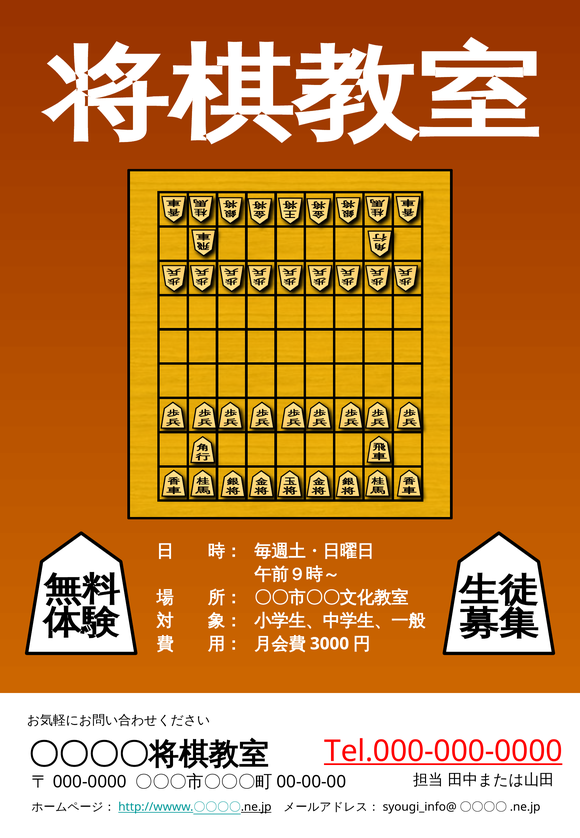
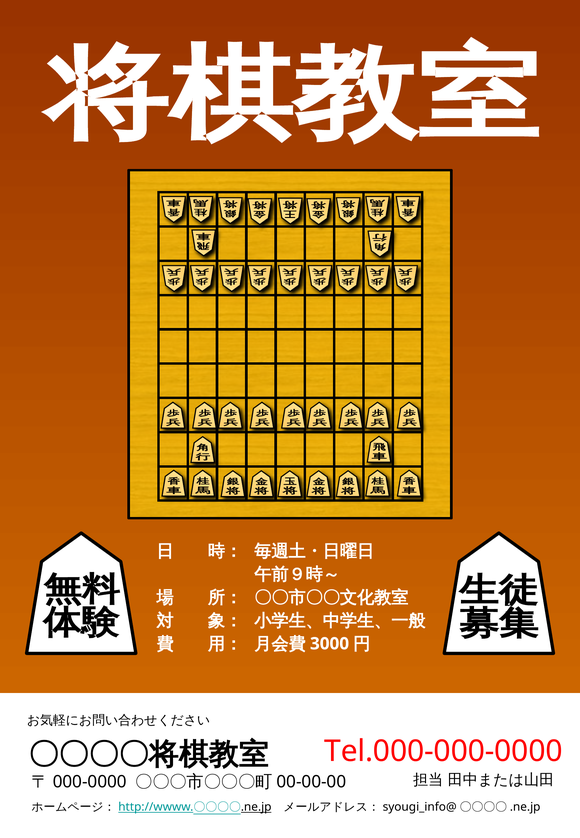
Tel.000-000-0000 underline: present -> none (443, 751)
